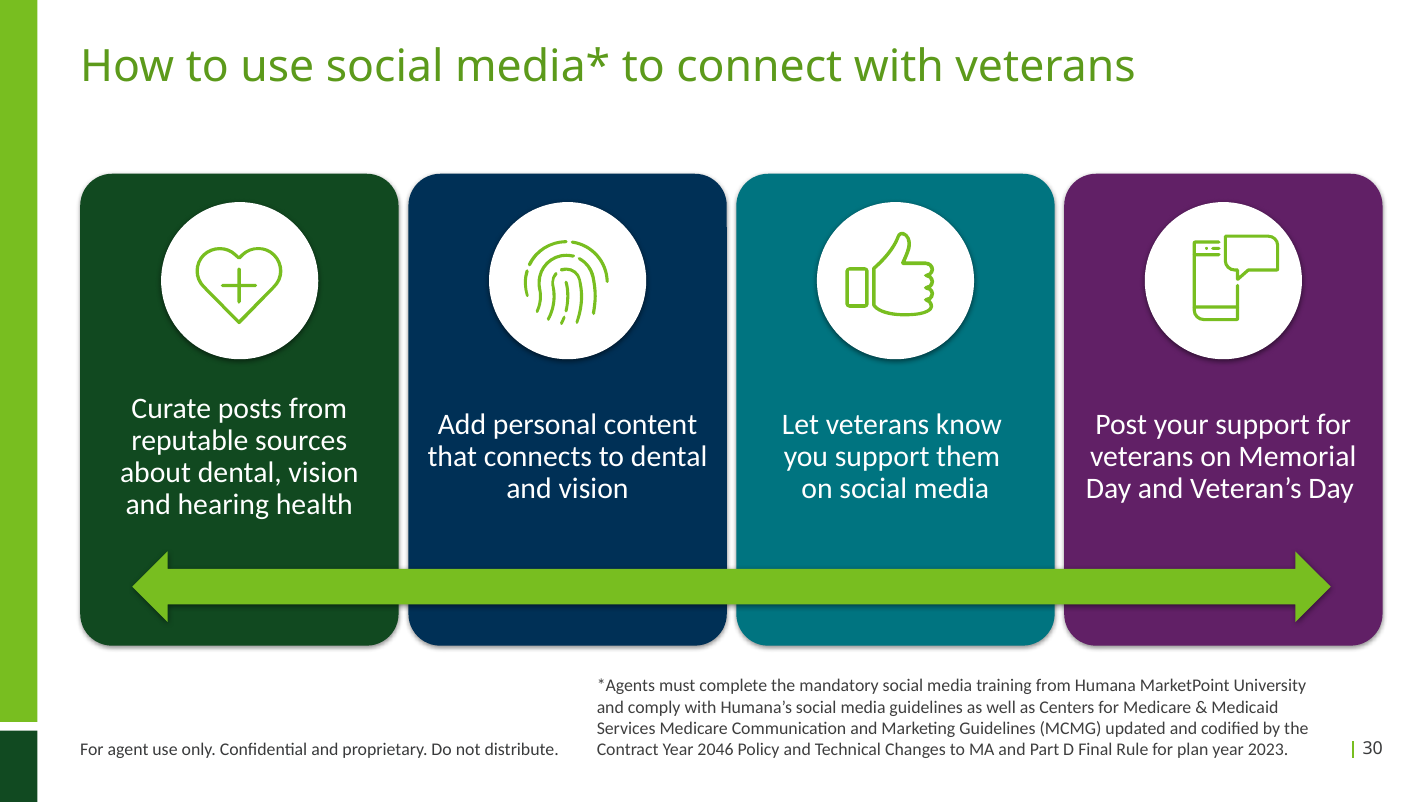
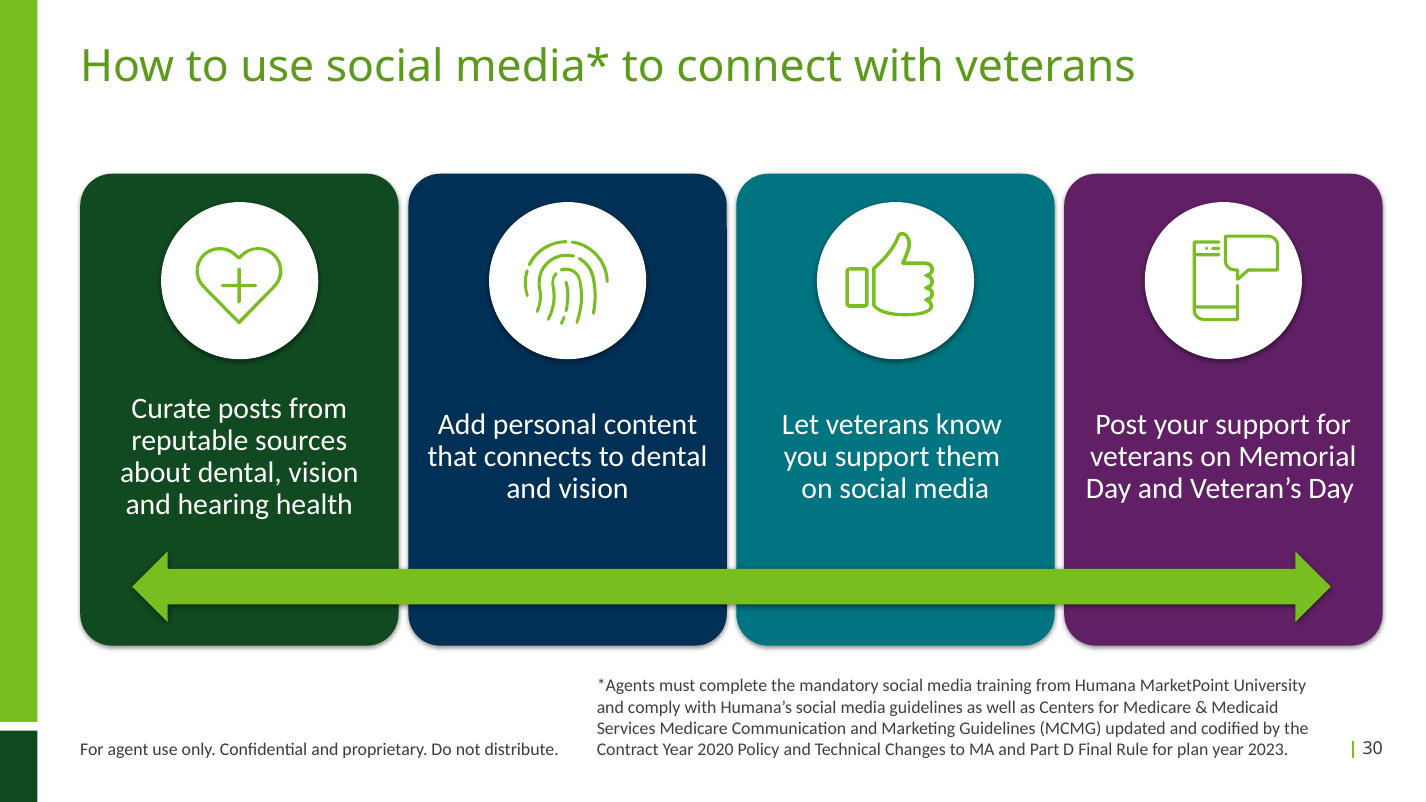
2046: 2046 -> 2020 (716, 750)
